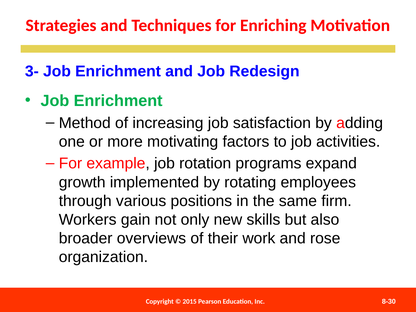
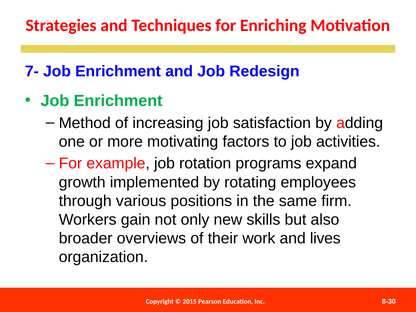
3-: 3- -> 7- (32, 71)
rose: rose -> lives (325, 238)
